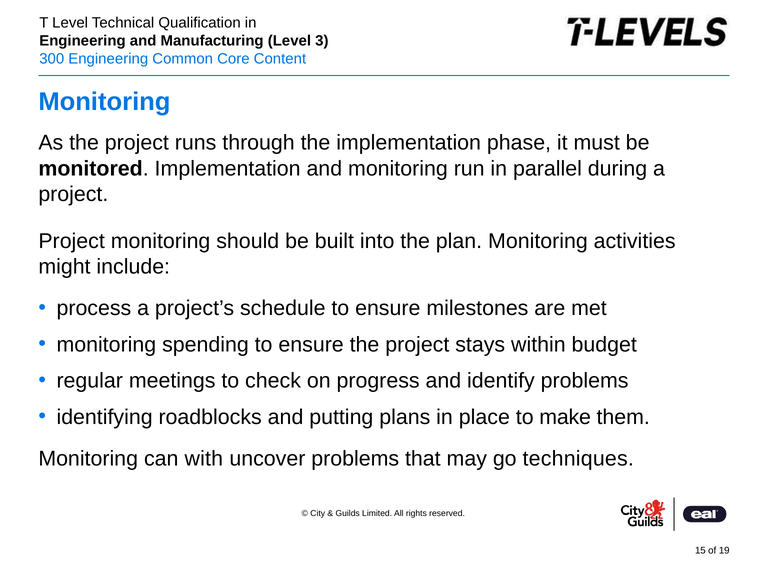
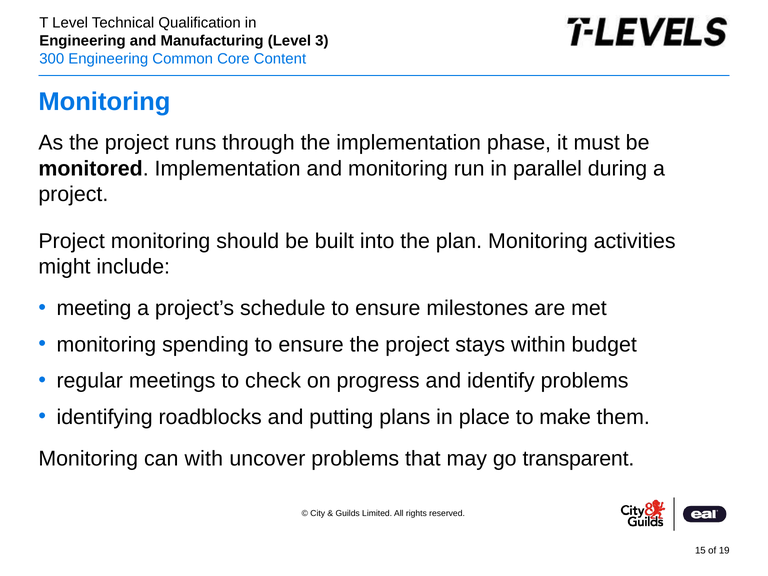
process: process -> meeting (94, 308)
techniques: techniques -> transparent (578, 459)
